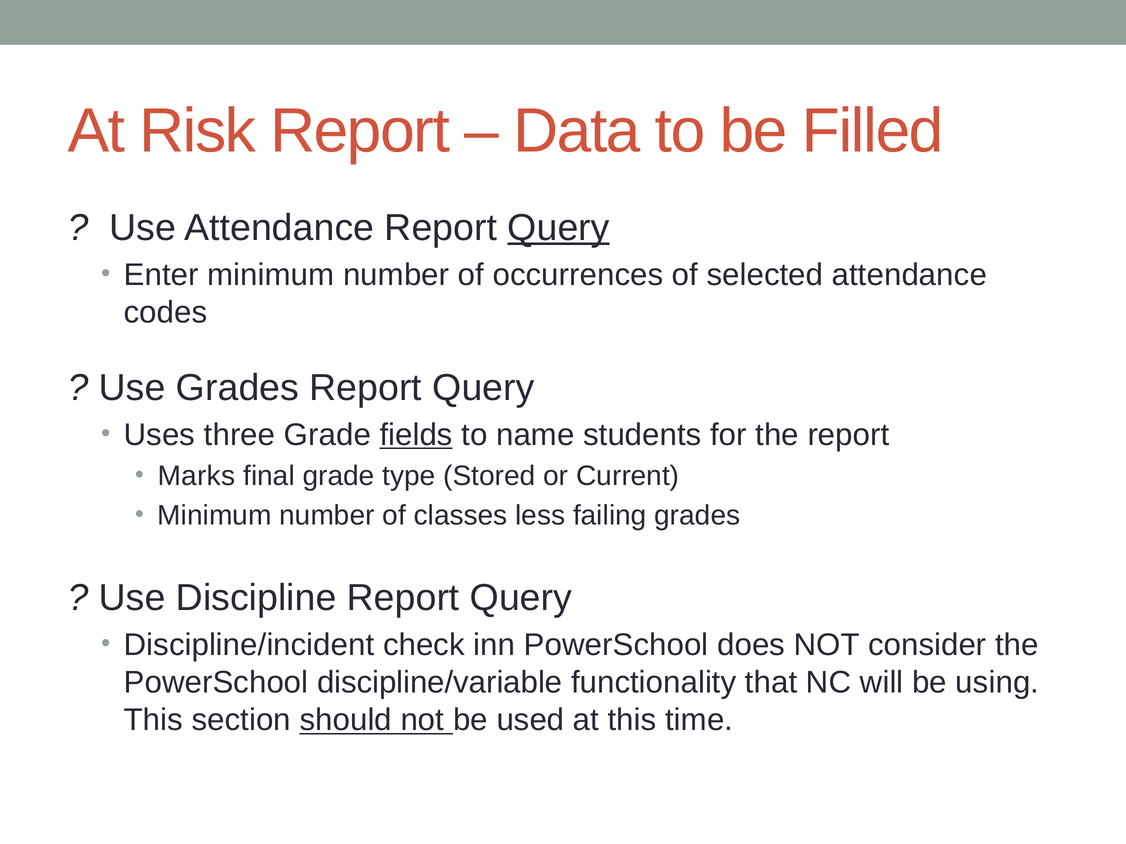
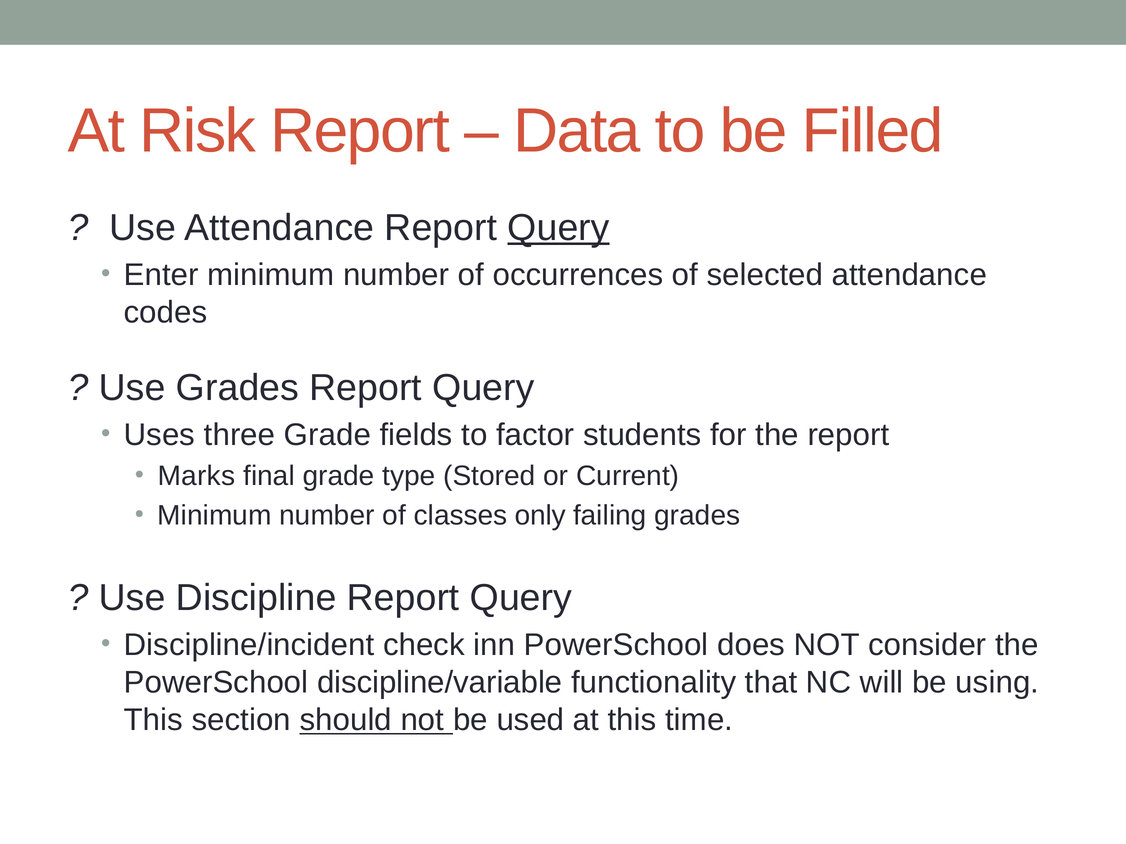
fields underline: present -> none (416, 435)
name: name -> factor (535, 435)
less: less -> only (540, 516)
